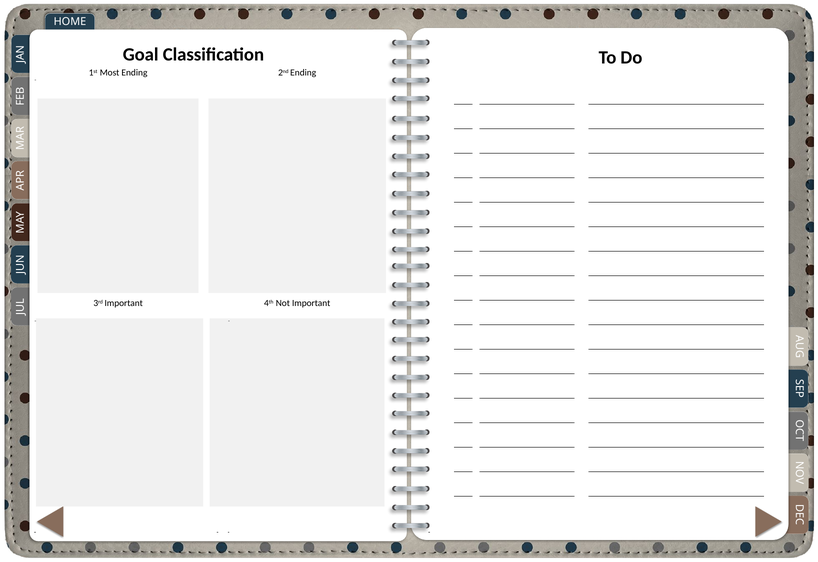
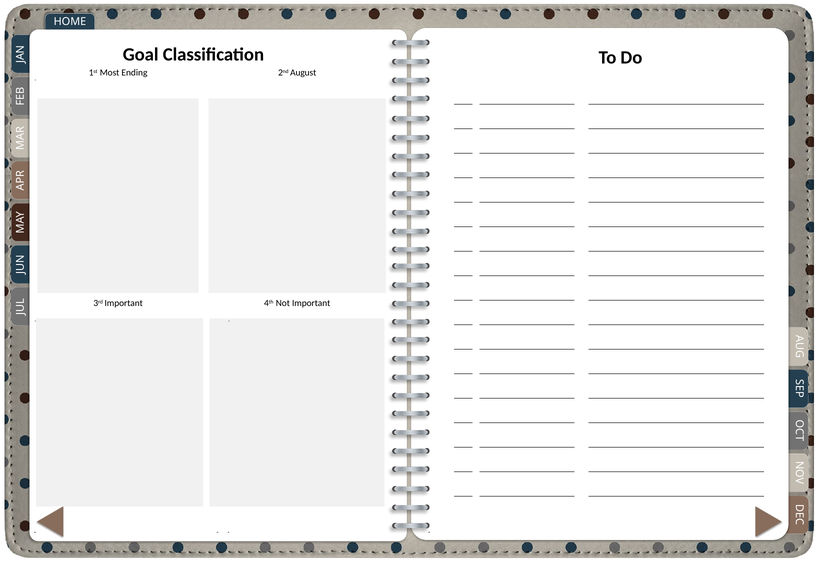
2nd Ending: Ending -> August (303, 73)
